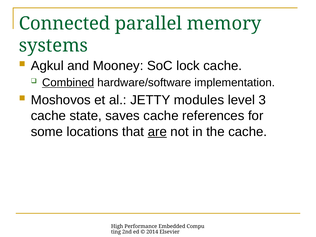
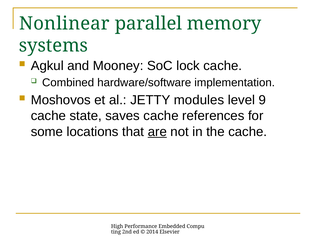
Connected: Connected -> Nonlinear (64, 24)
Combined underline: present -> none (68, 83)
3: 3 -> 9 (262, 100)
